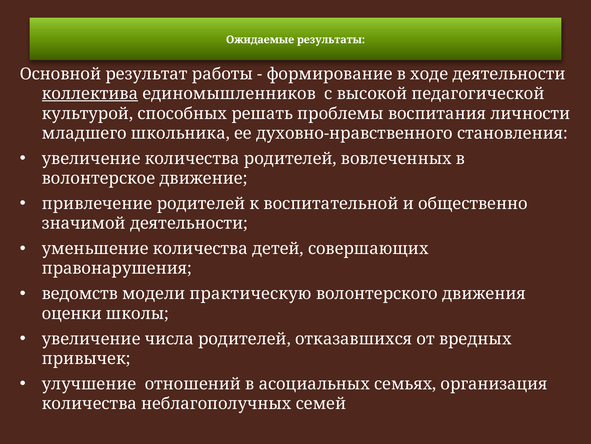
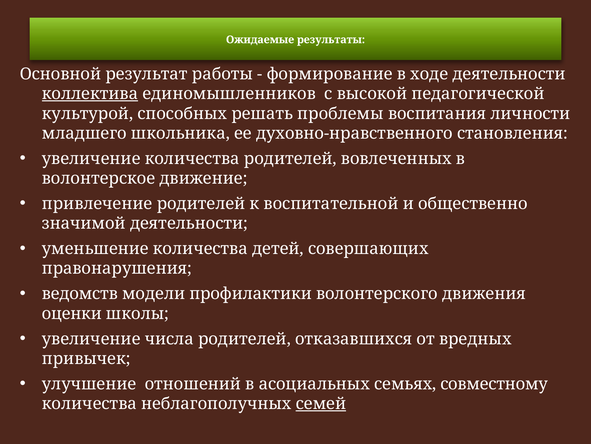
практическую: практическую -> профилактики (251, 293)
организация: организация -> совместному (494, 383)
семей underline: none -> present (321, 403)
